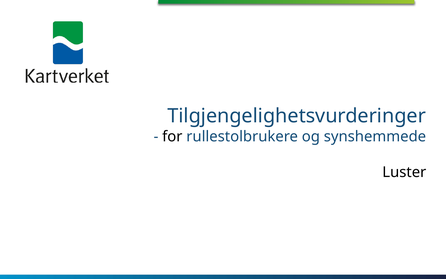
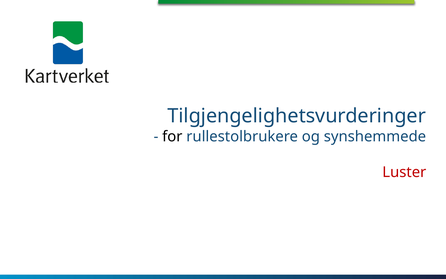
Luster colour: black -> red (404, 172)
